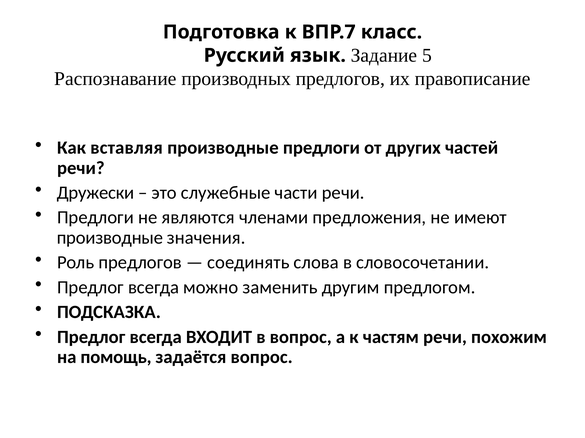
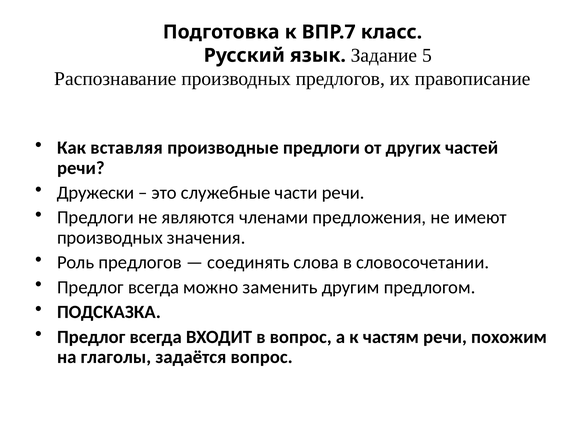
производные: производные -> производных (110, 238)
помощь: помощь -> глаголы (116, 358)
